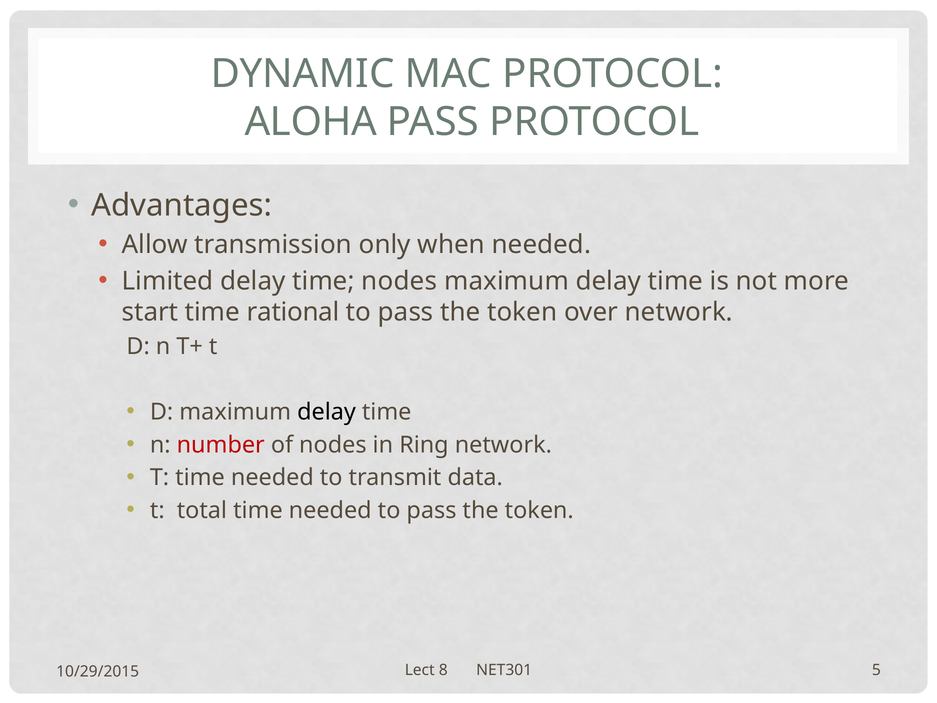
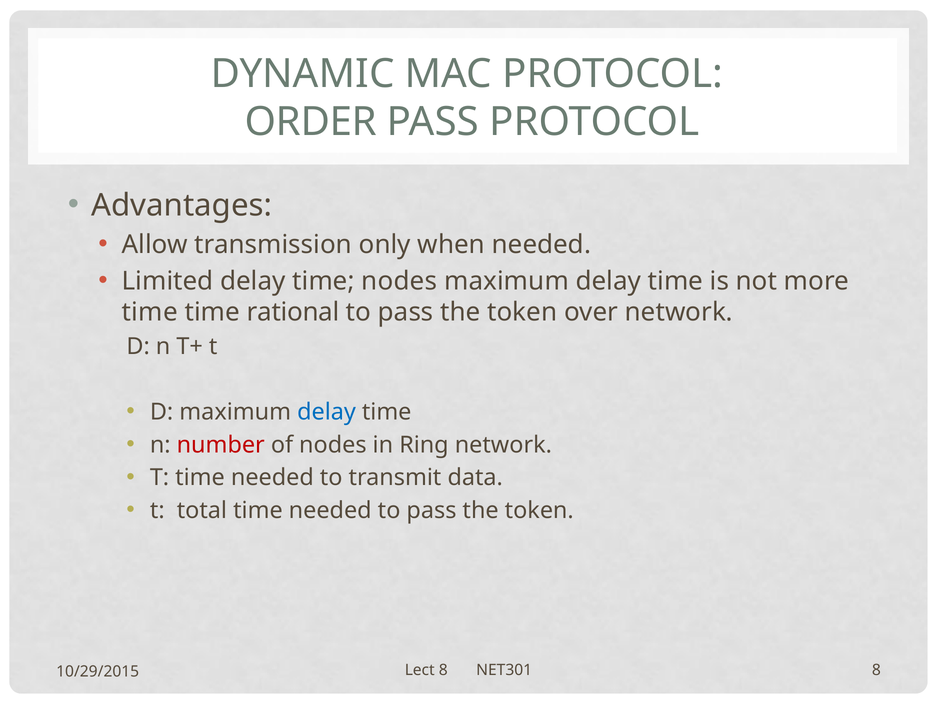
ALOHA: ALOHA -> ORDER (311, 122)
start: start -> time (150, 312)
delay colour: black -> blue (327, 412)
NET301 5: 5 -> 8 (876, 670)
